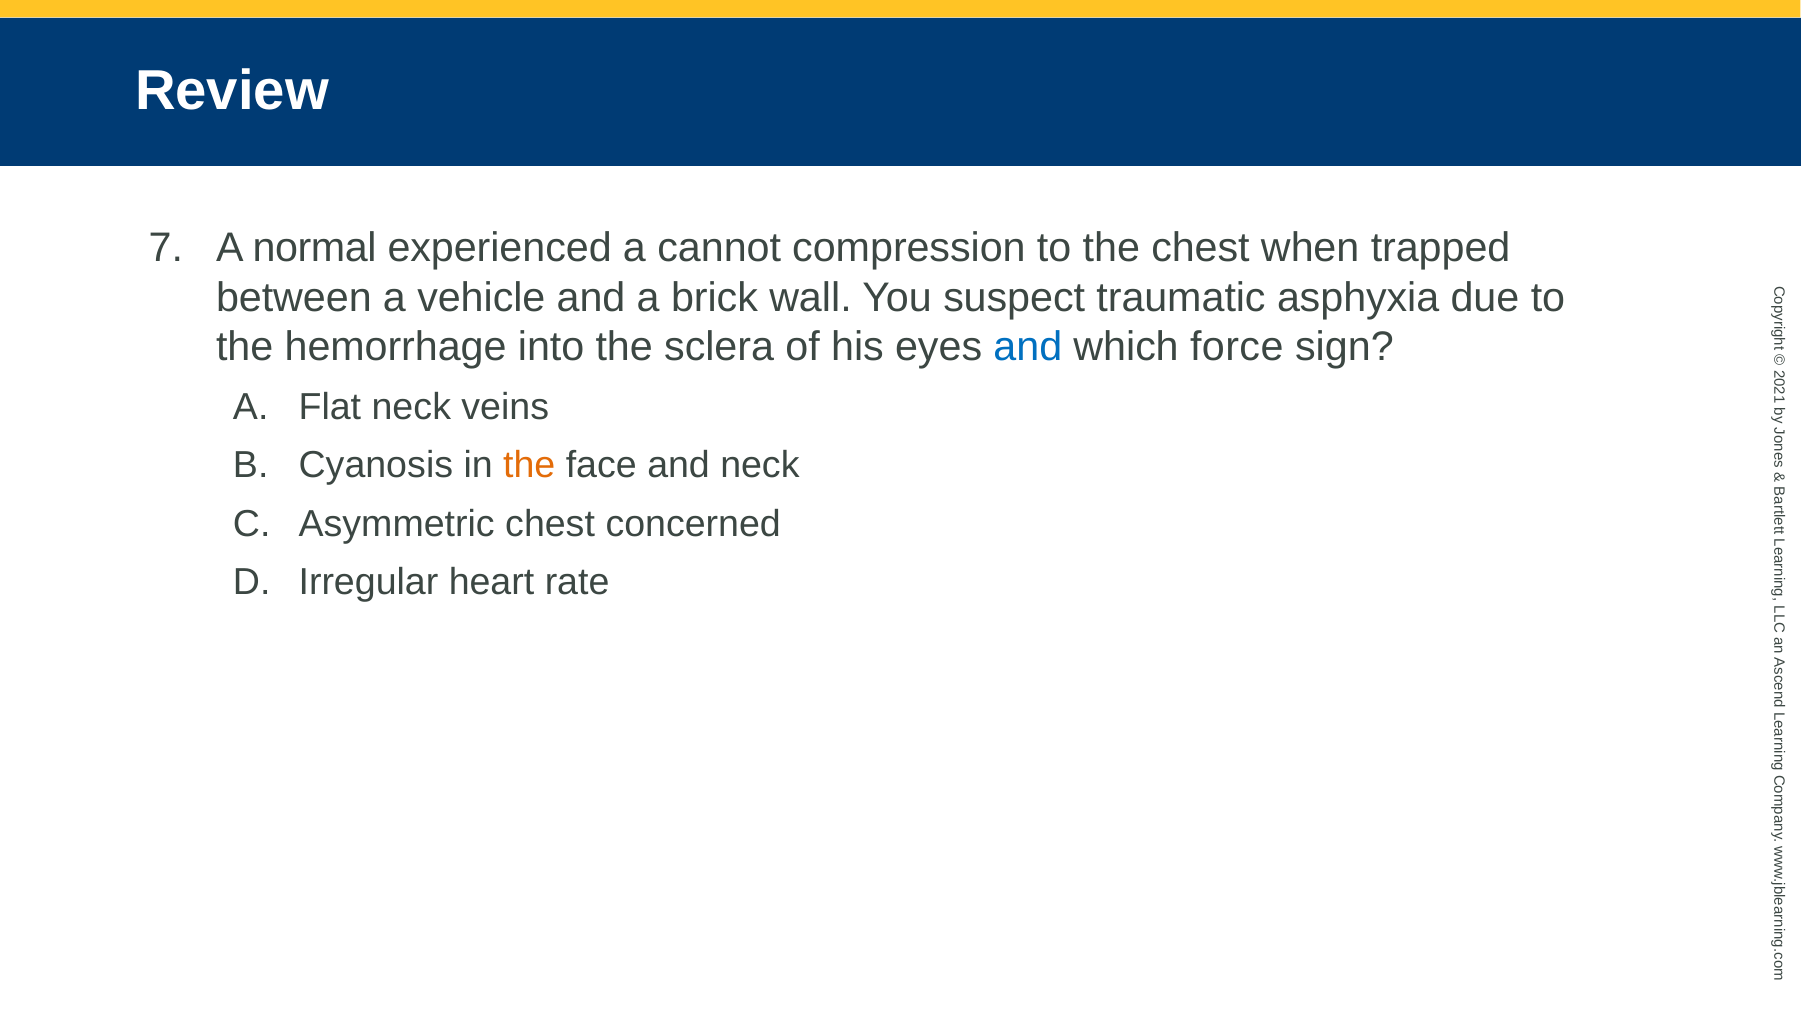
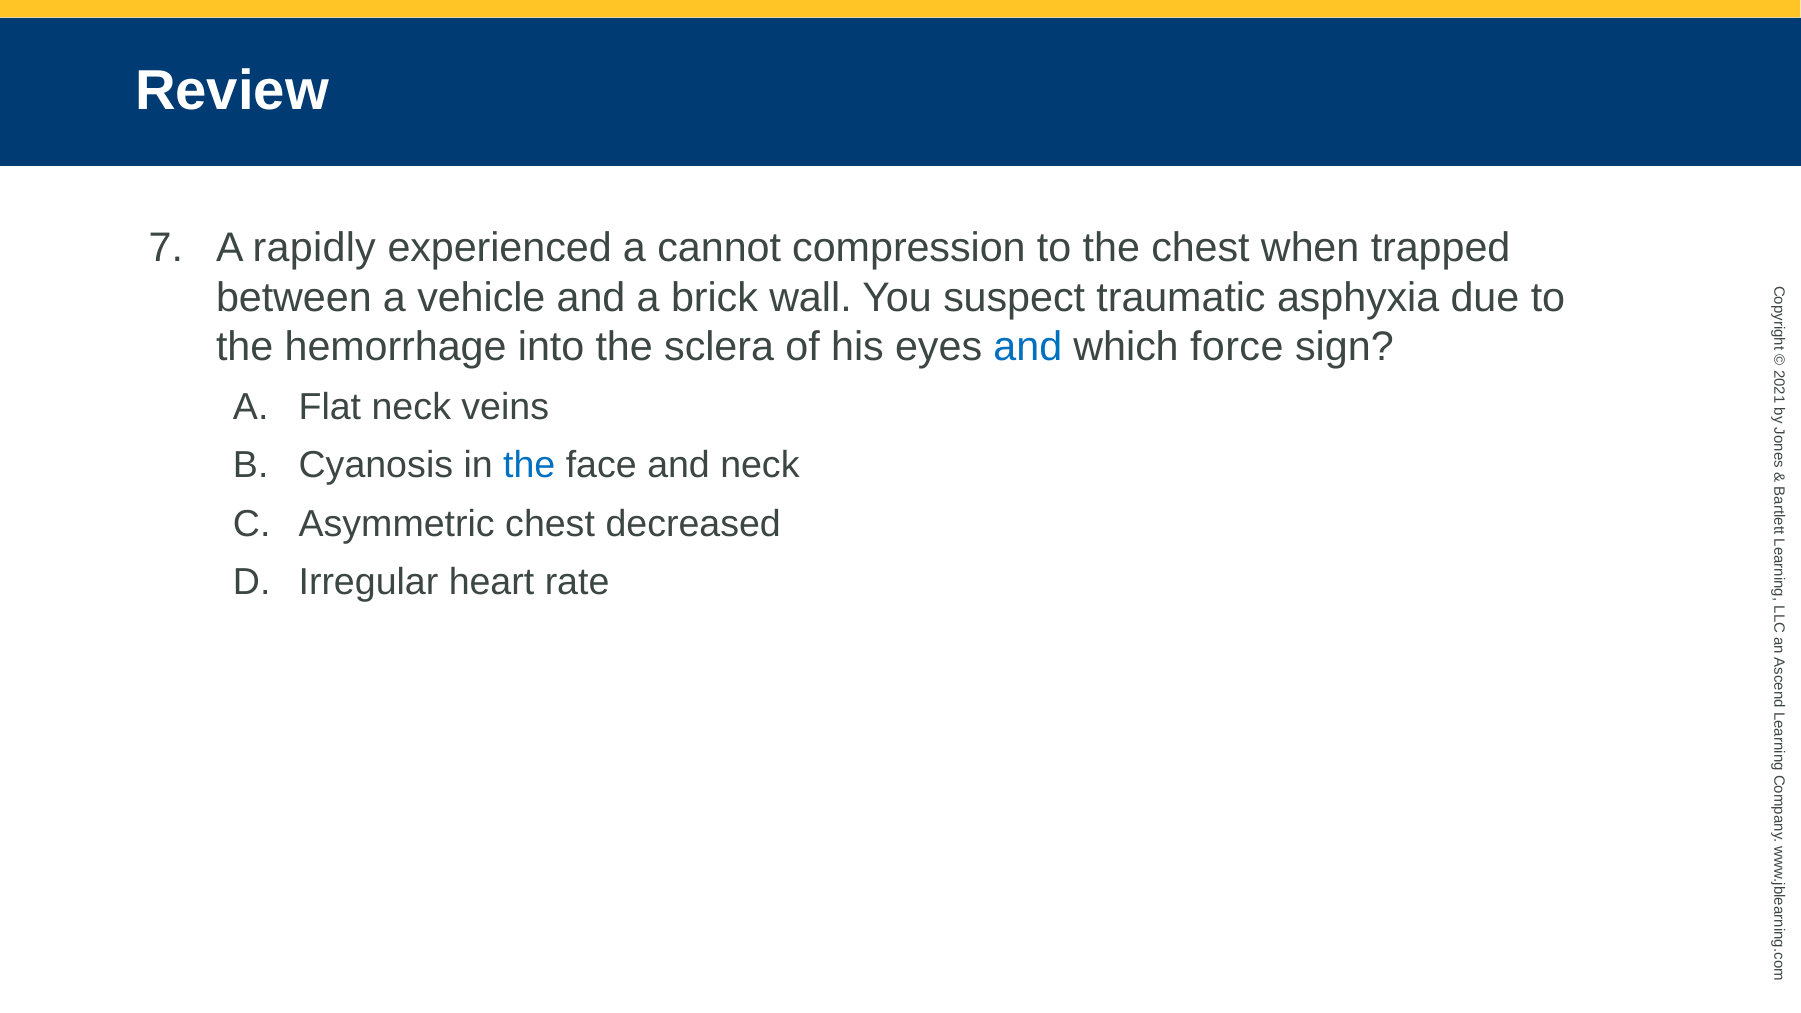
normal: normal -> rapidly (314, 248)
the colour: orange -> blue (529, 466)
concerned: concerned -> decreased (693, 524)
